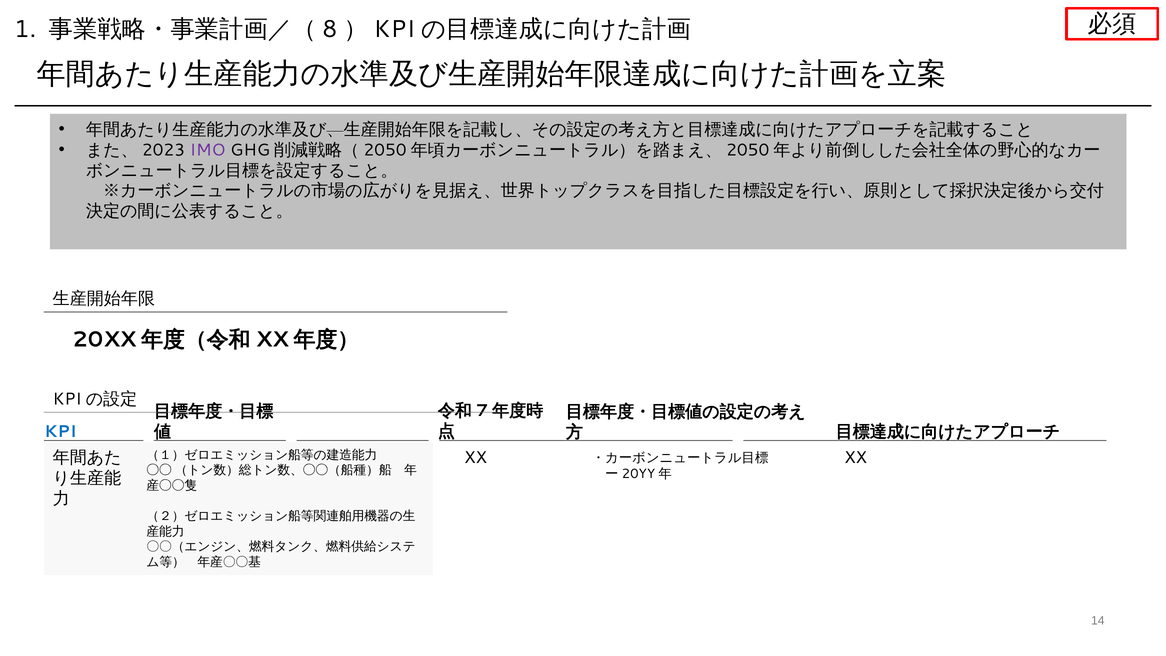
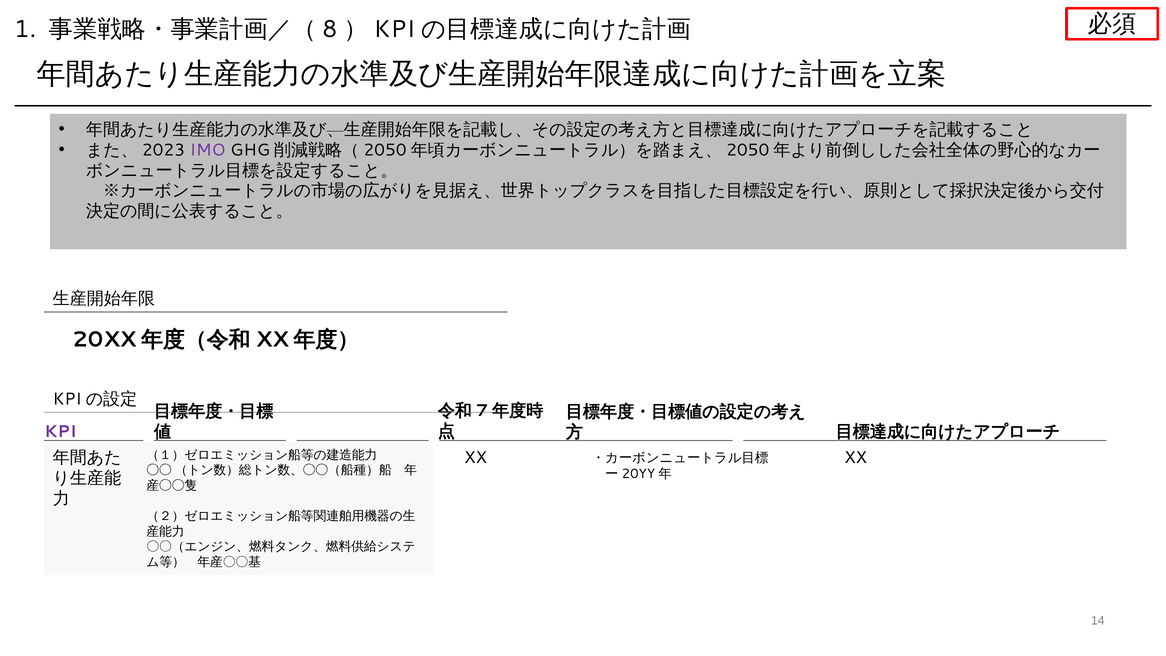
KPI colour: blue -> purple (60, 431)
